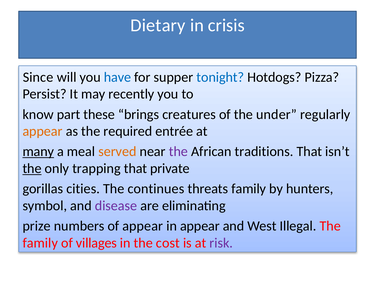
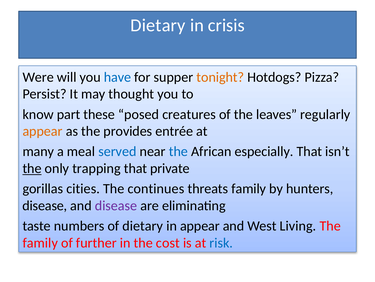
Since: Since -> Were (38, 77)
tonight colour: blue -> orange (220, 77)
recently: recently -> thought (131, 94)
brings: brings -> posed (139, 114)
under: under -> leaves (277, 114)
required: required -> provides (128, 131)
many underline: present -> none (38, 151)
served colour: orange -> blue (117, 151)
the colour: purple -> blue (178, 151)
traditions: traditions -> especially (264, 151)
symbol: symbol -> disease (45, 205)
prize: prize -> taste (37, 225)
of appear: appear -> dietary (143, 225)
Illegal: Illegal -> Living (298, 225)
villages: villages -> further (96, 242)
risk colour: purple -> blue (221, 242)
